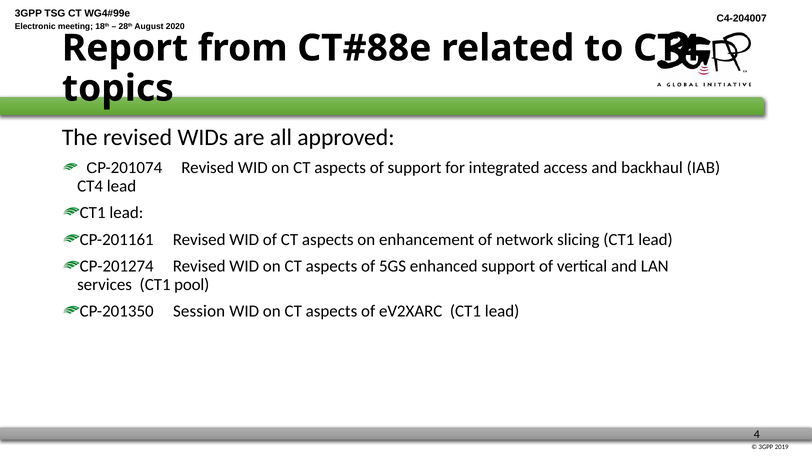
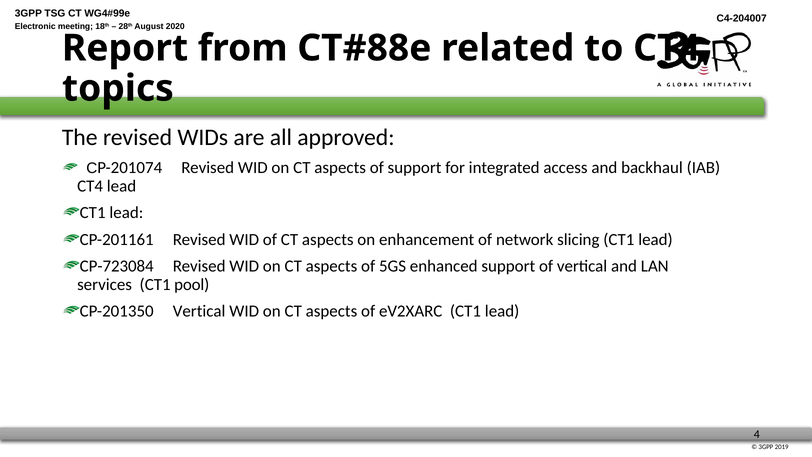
CP-201274: CP-201274 -> CP-723084 (117, 266)
CP-201350 Session: Session -> Vertical (199, 311)
